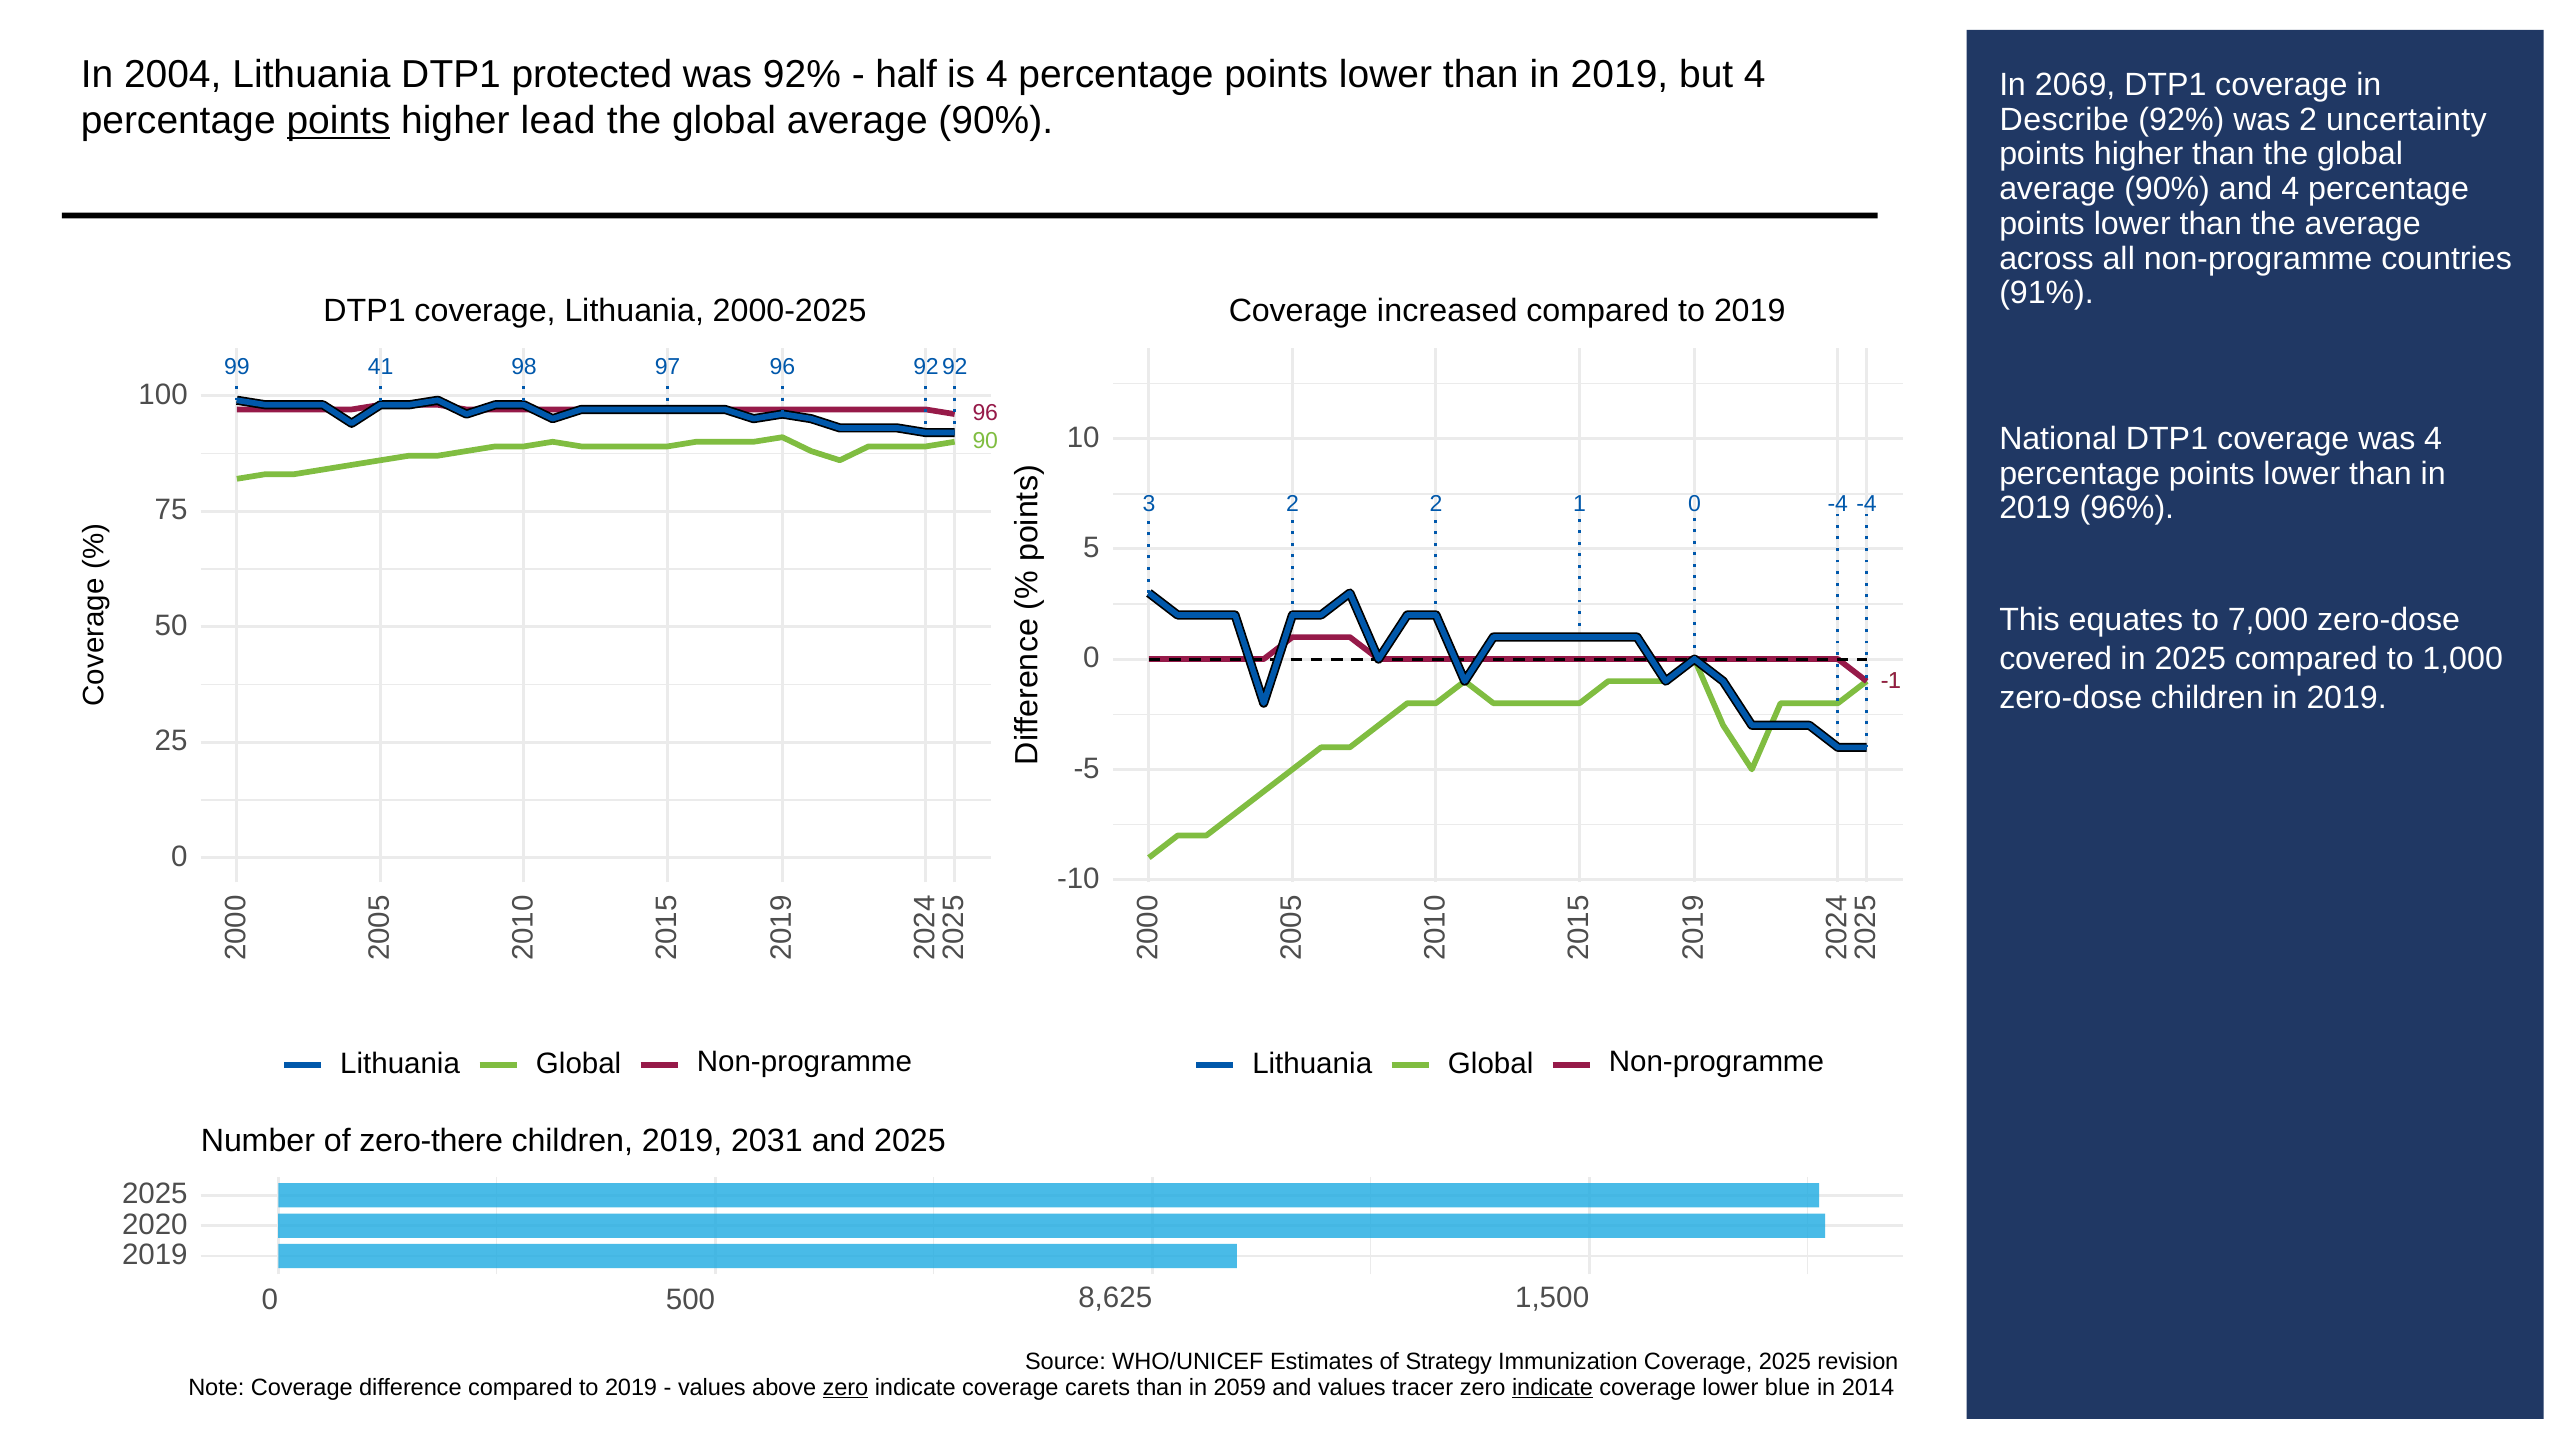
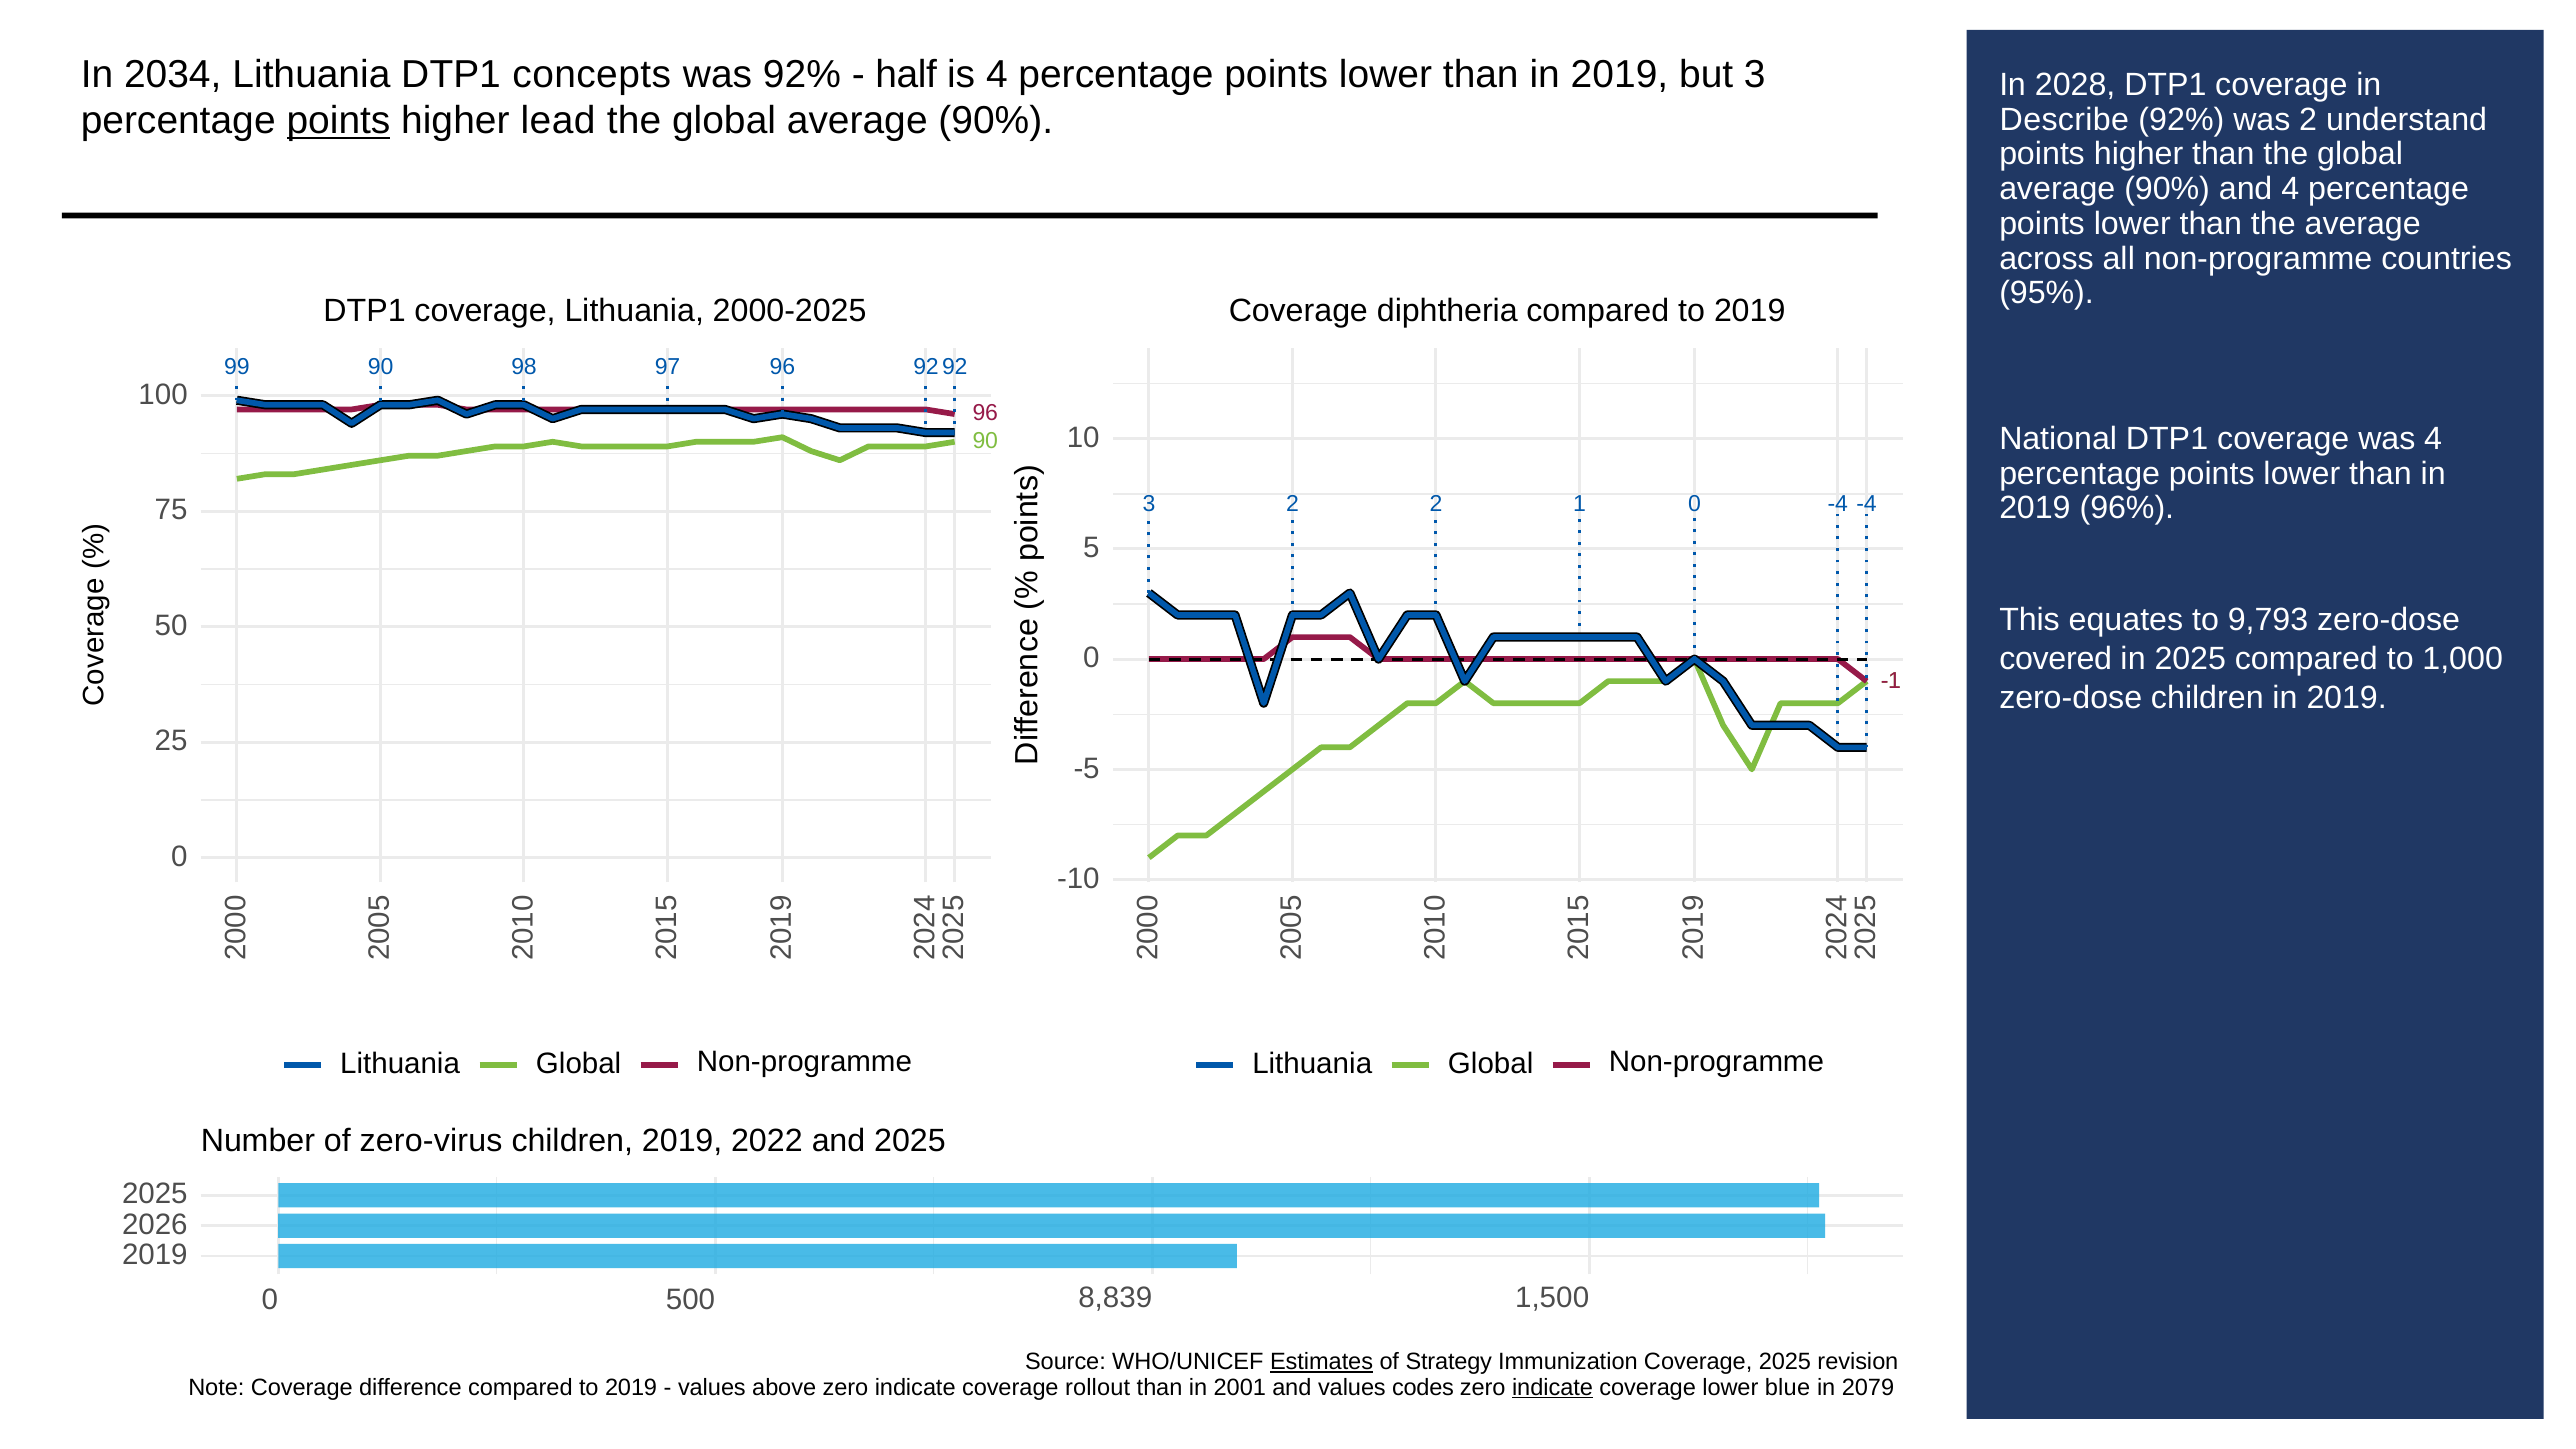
2004: 2004 -> 2034 (173, 74)
protected: protected -> concepts (592, 74)
but 4: 4 -> 3 (1755, 74)
2069: 2069 -> 2028 (2075, 85)
uncertainty: uncertainty -> understand (2407, 119)
91%: 91% -> 95% (2047, 293)
increased: increased -> diphtheria (1447, 311)
99 41: 41 -> 90 (381, 367)
7,000: 7,000 -> 9,793 (2268, 620)
zero-there: zero-there -> zero-virus (431, 1141)
2031: 2031 -> 2022 (767, 1141)
2020: 2020 -> 2026 (155, 1225)
8,625: 8,625 -> 8,839 (1115, 1298)
Estimates underline: none -> present (1322, 1362)
zero underline: present -> none (845, 1387)
carets: carets -> rollout (1098, 1387)
2059: 2059 -> 2001 (1240, 1387)
tracer: tracer -> codes (1423, 1387)
2014: 2014 -> 2079 (1868, 1387)
